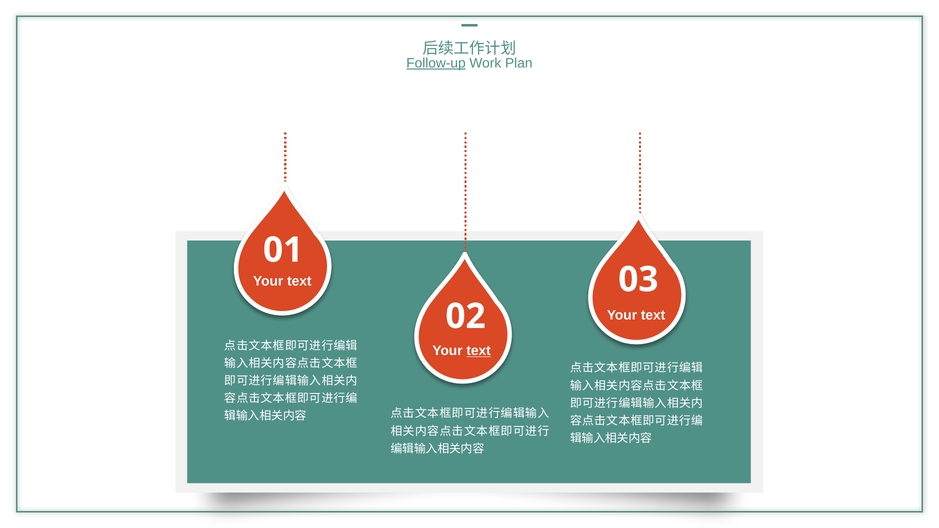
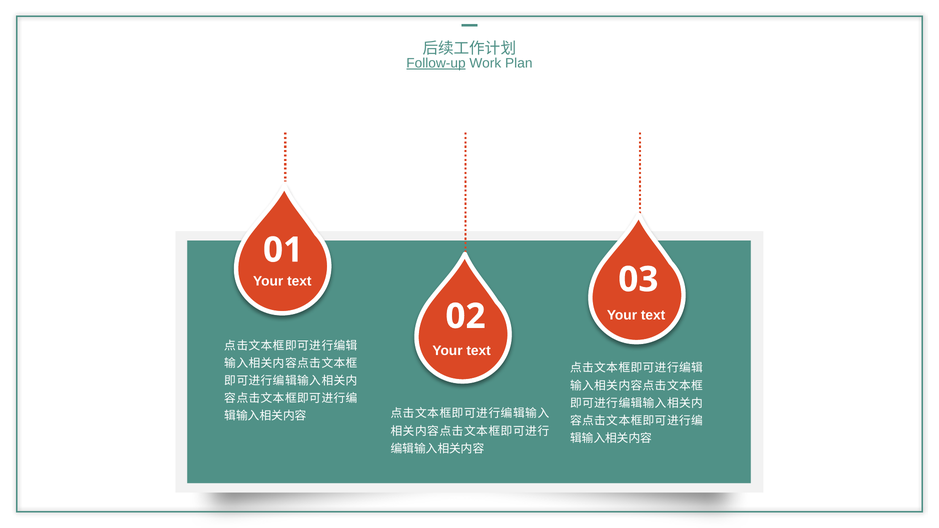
text underline: present -> none (479, 351)
